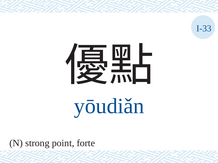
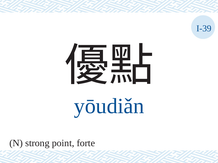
I-33: I-33 -> I-39 (204, 29)
